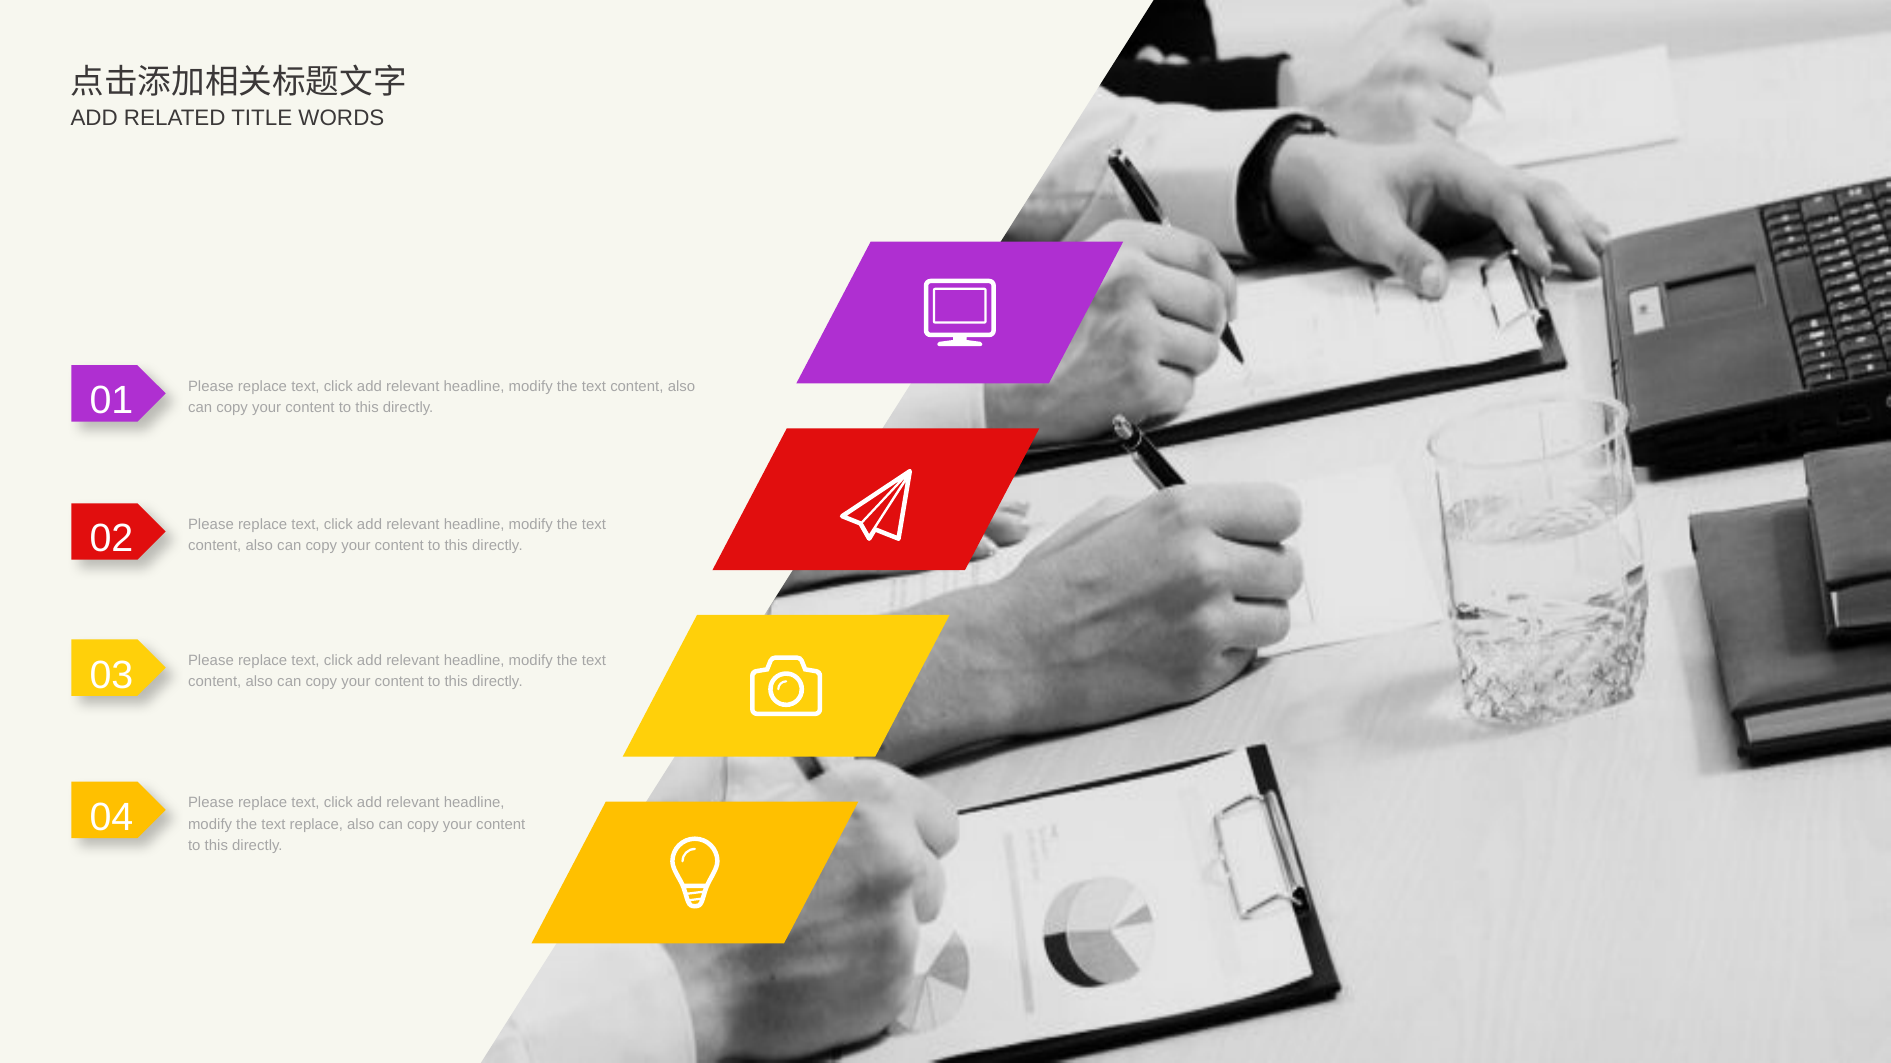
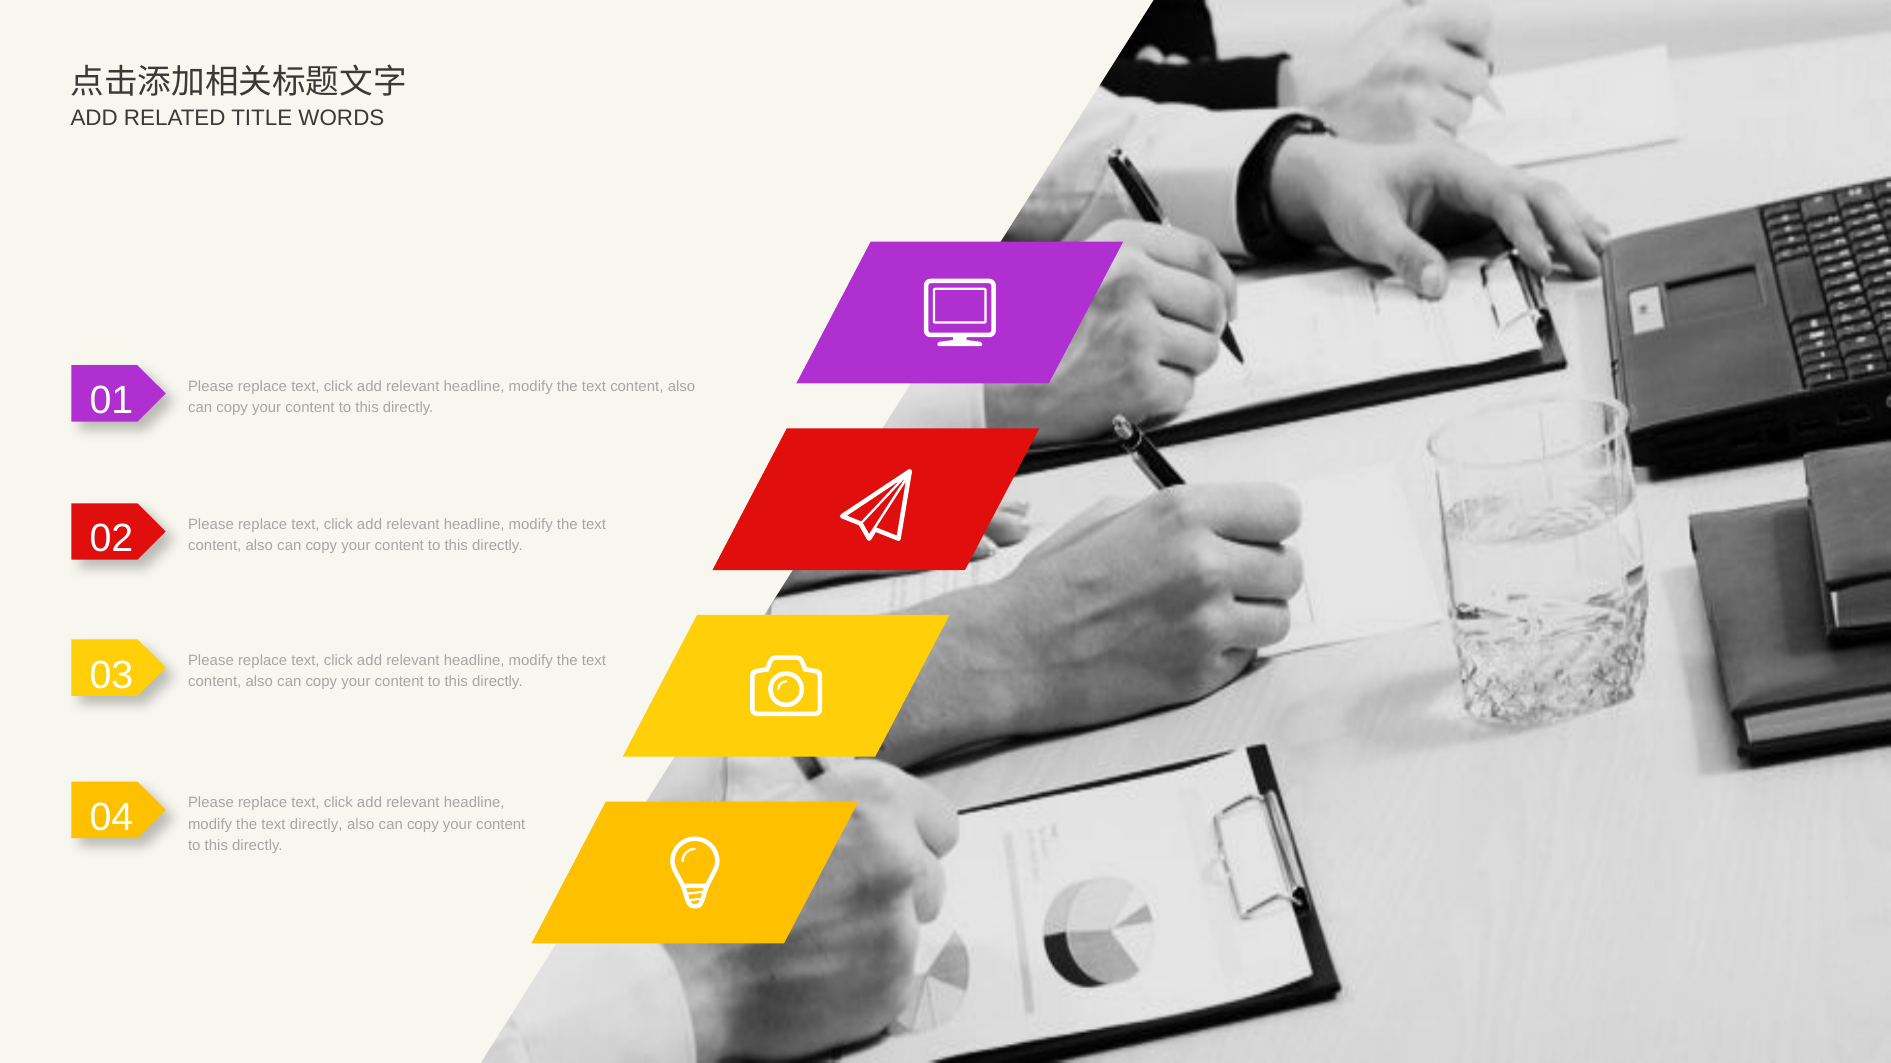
text replace: replace -> directly (316, 825)
